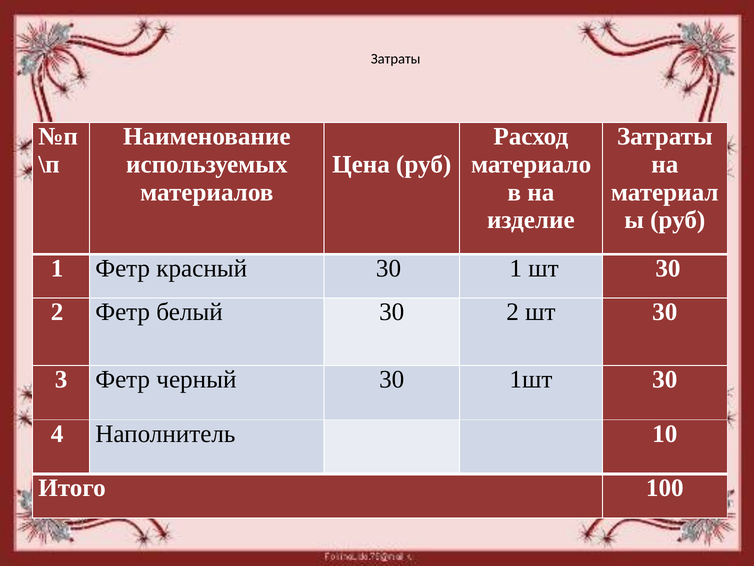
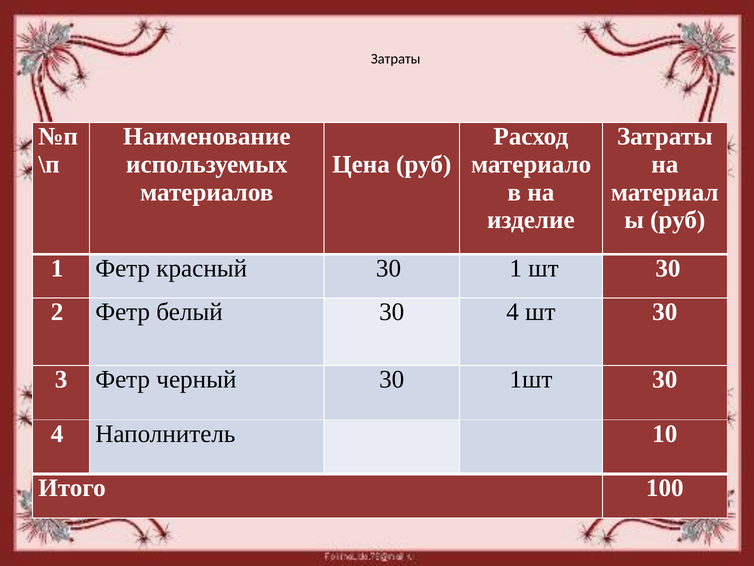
белый 30 2: 2 -> 4 (513, 312)
